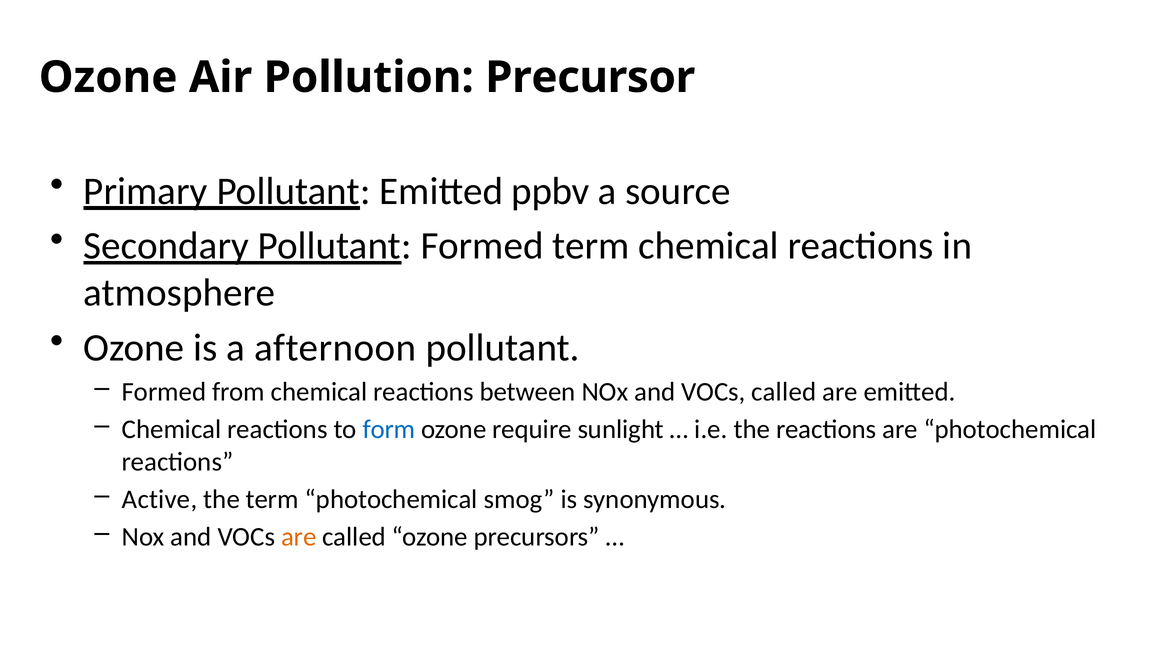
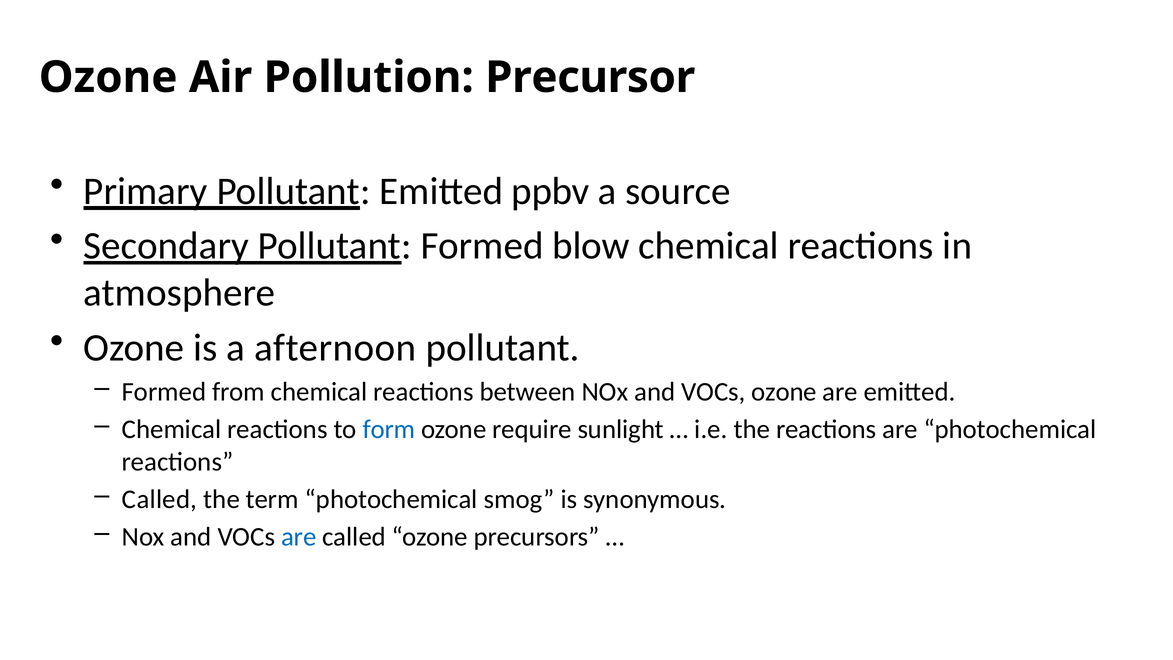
Formed term: term -> blow (591, 246)
VOCs called: called -> ozone (784, 392)
Active: Active -> Called (160, 499)
are colour: orange -> blue (299, 537)
